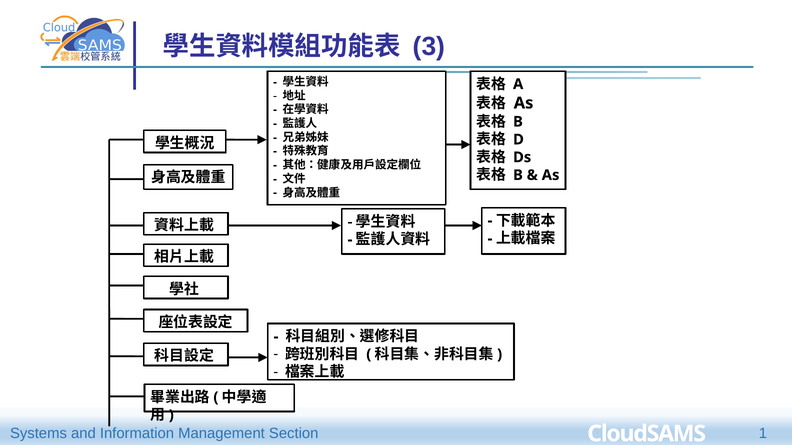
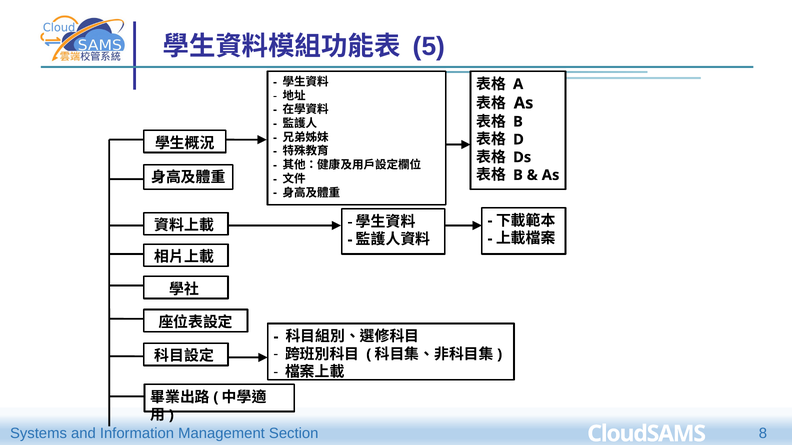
3: 3 -> 5 (429, 47)
1: 1 -> 8 (763, 434)
